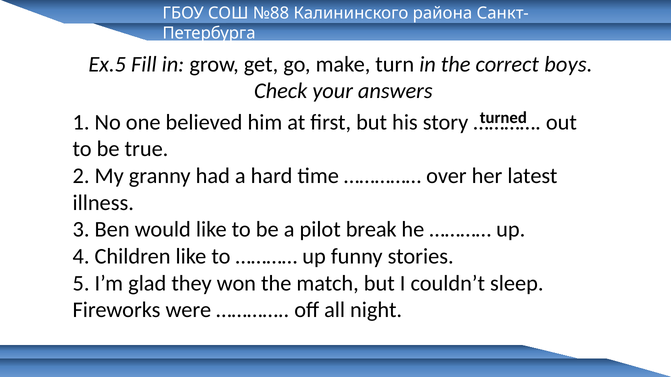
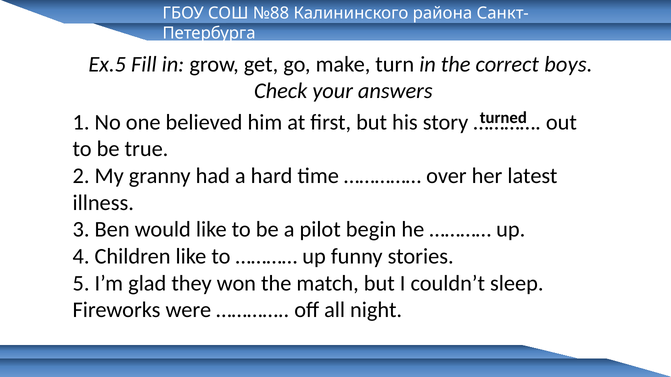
break: break -> begin (371, 230)
